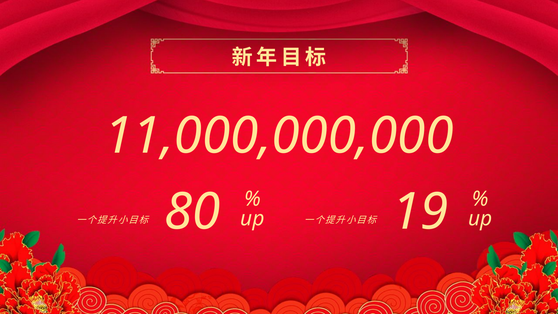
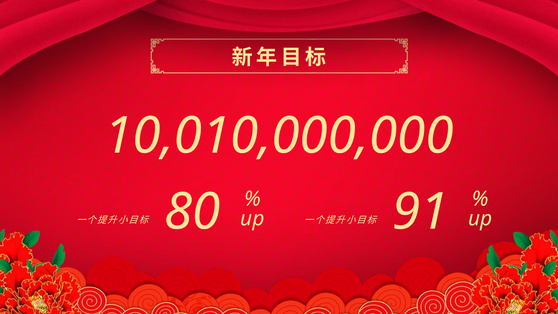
11,000,000,000: 11,000,000,000 -> 10,010,000,000 (279, 136)
19: 19 -> 91 (420, 212)
